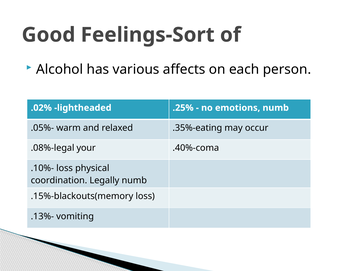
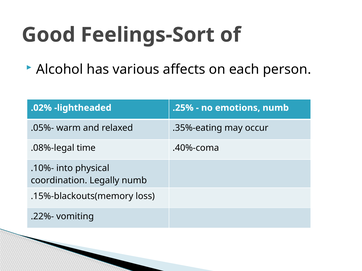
your: your -> time (86, 148)
.10%- loss: loss -> into (65, 168)
.13%-: .13%- -> .22%- (42, 217)
